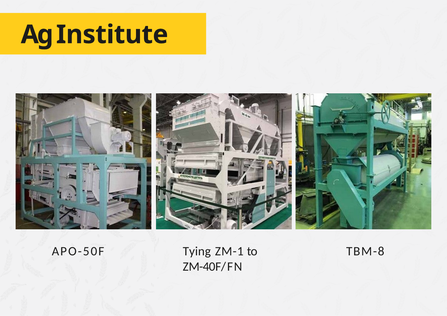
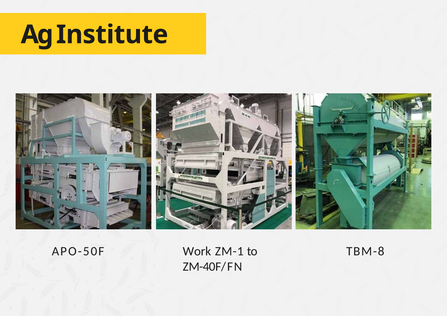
Tying: Tying -> Work (197, 252)
